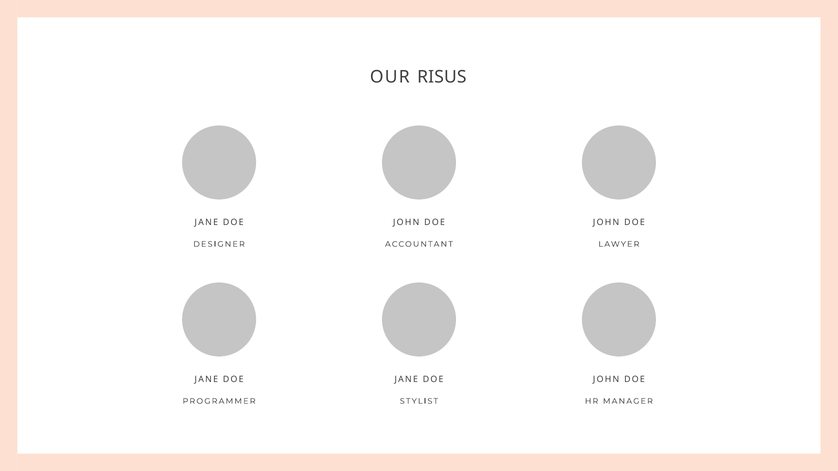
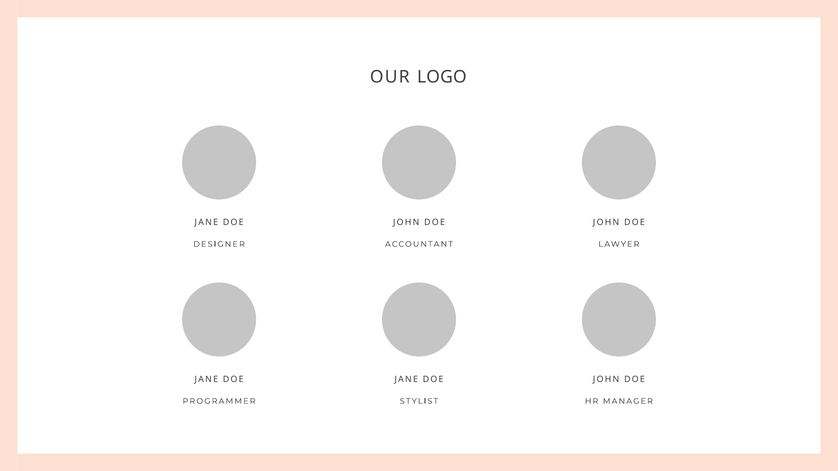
RISUS: RISUS -> LOGO (442, 77)
